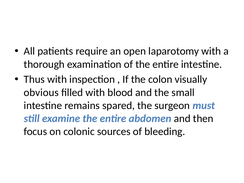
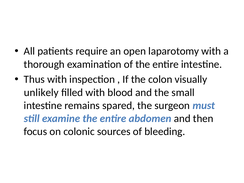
obvious: obvious -> unlikely (41, 92)
